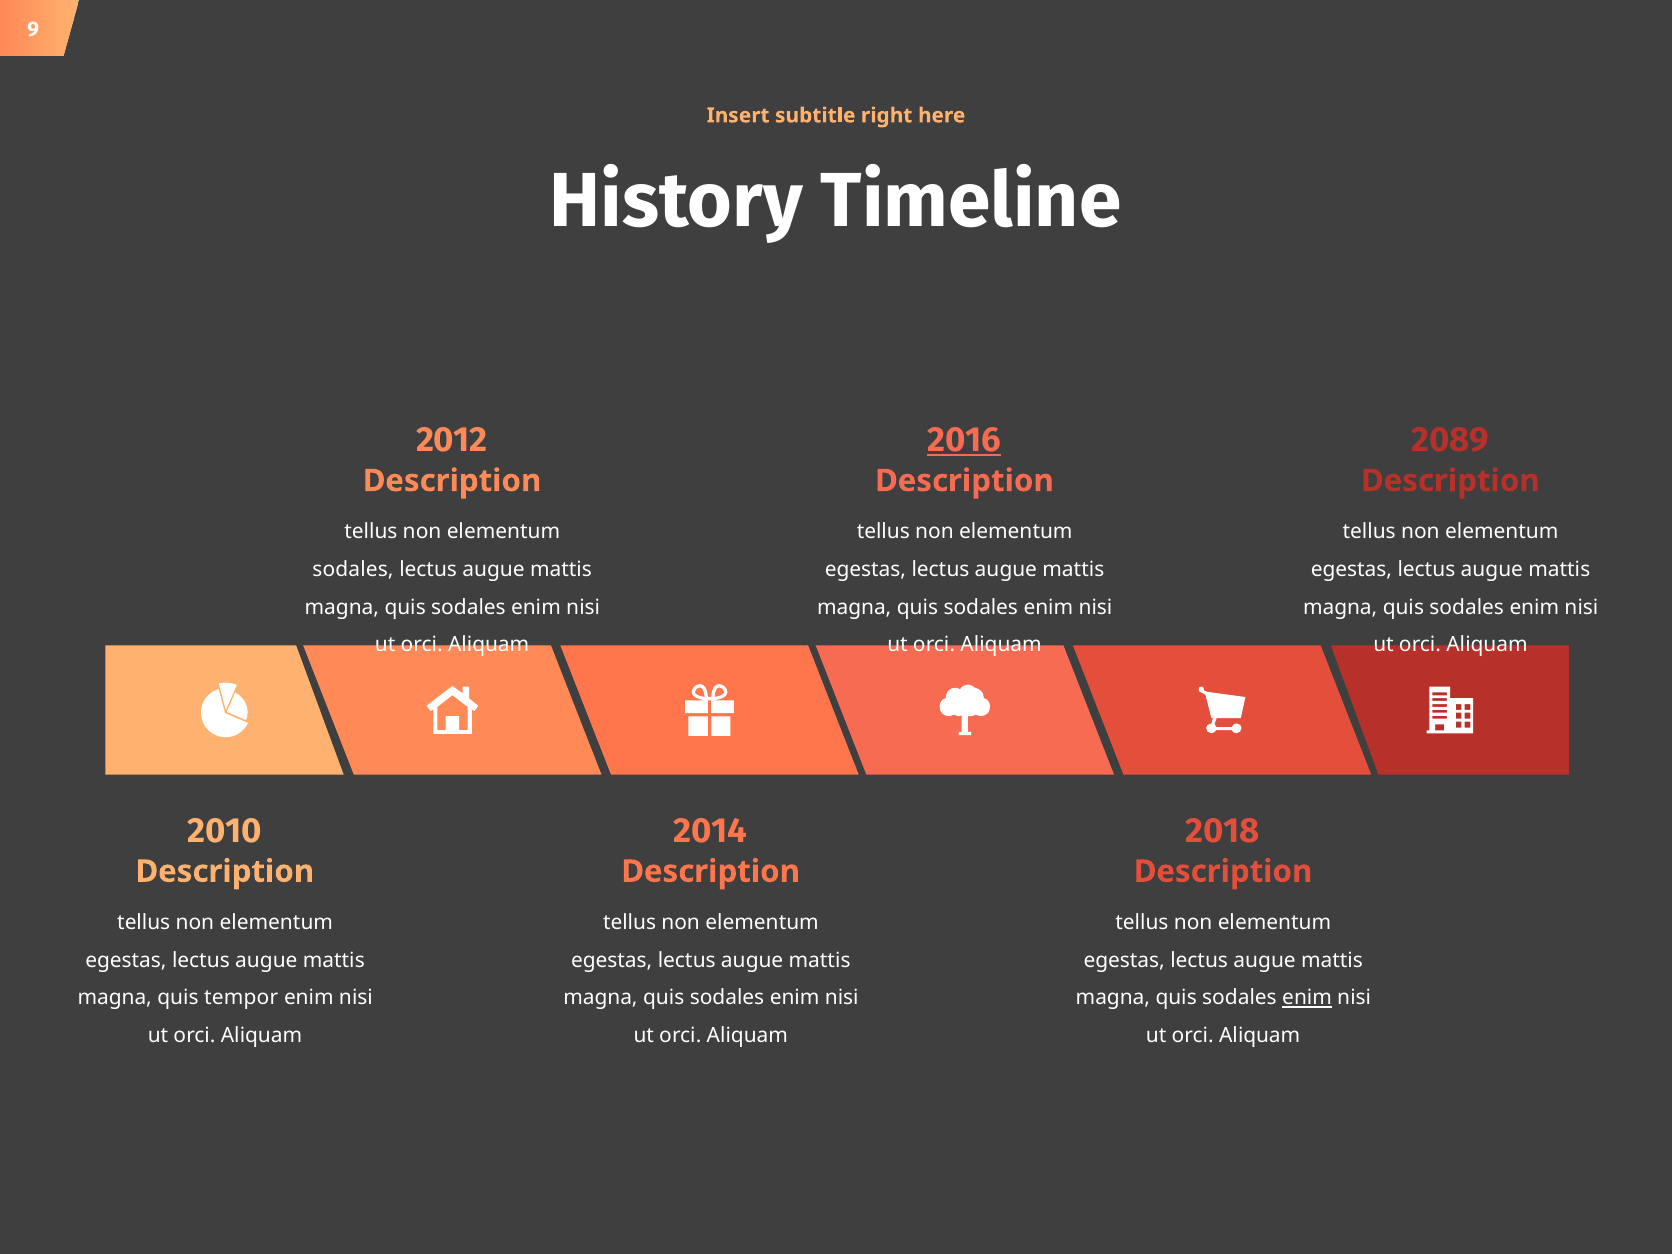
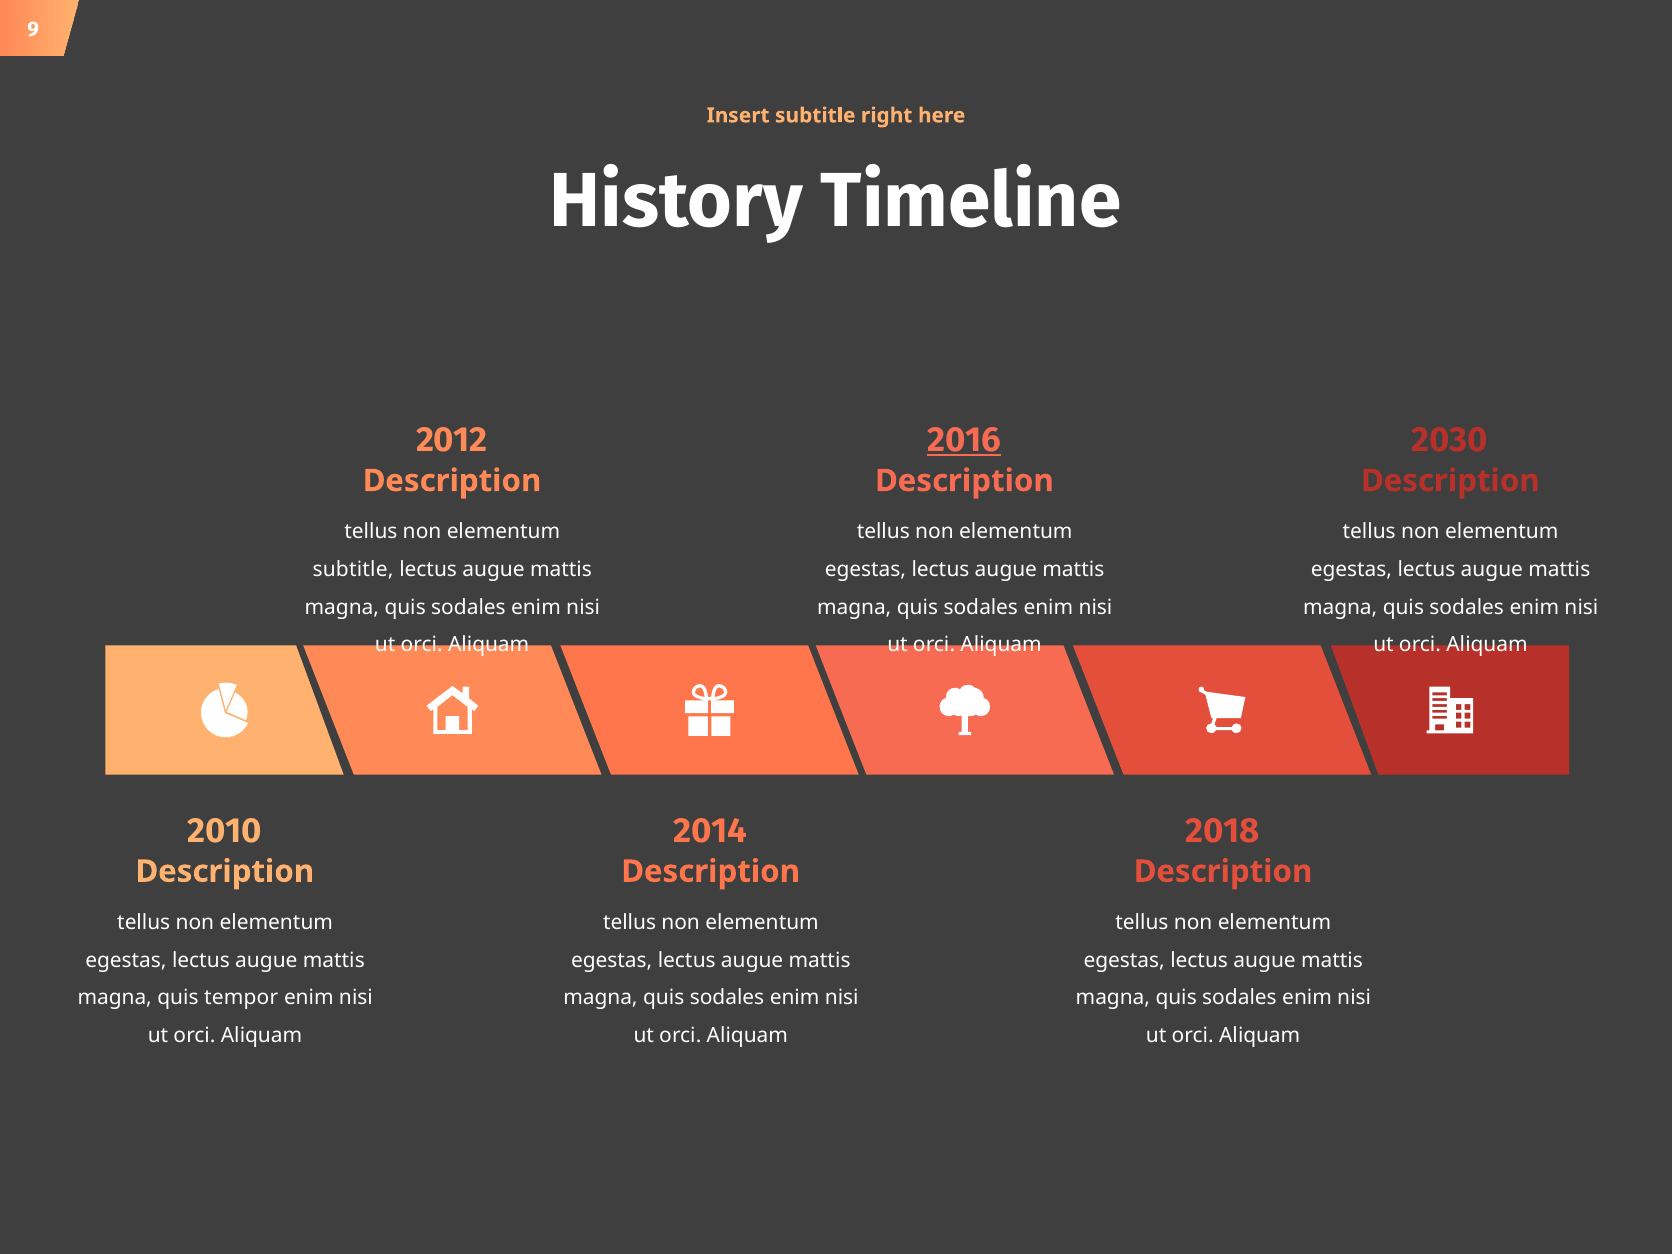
2089: 2089 -> 2030 (1450, 440)
sodales: sodales -> subtitle (353, 570)
enim underline: present -> none (1307, 998)
